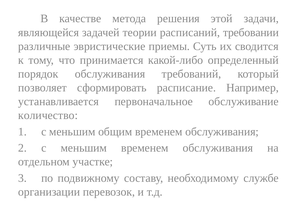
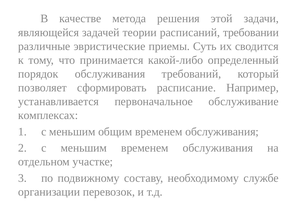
количество: количество -> комплексах (48, 116)
